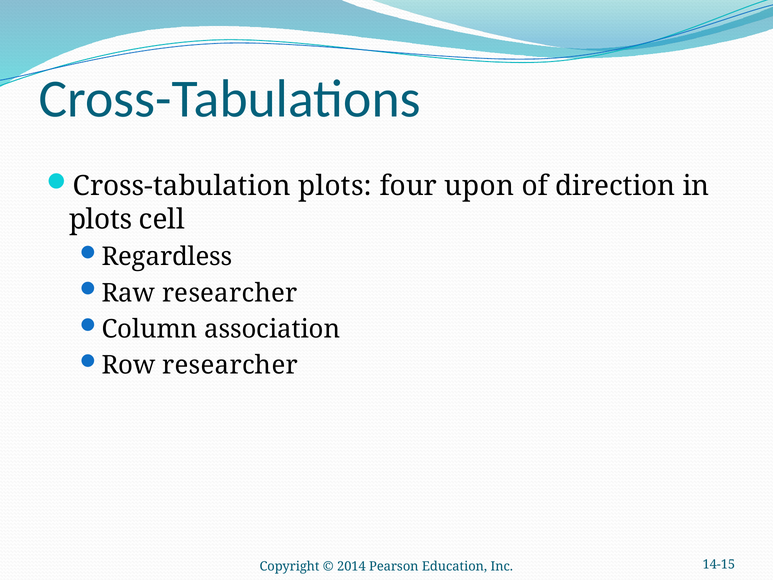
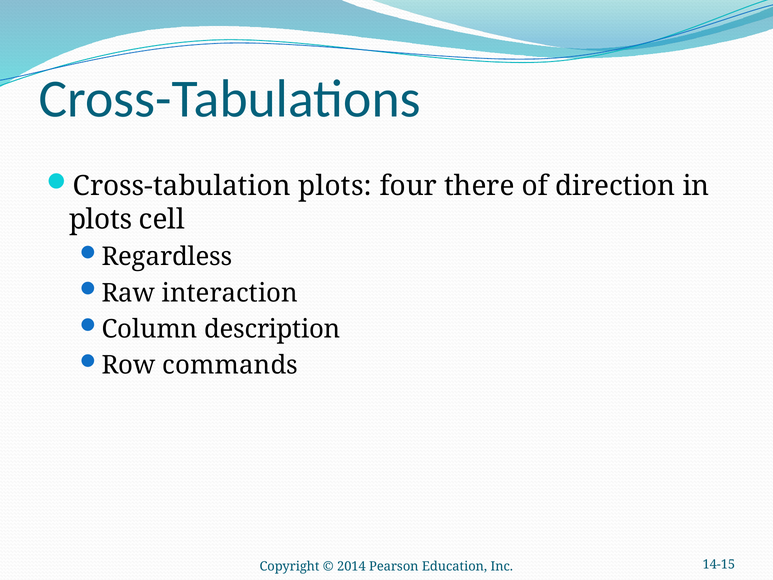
upon: upon -> there (479, 186)
Raw researcher: researcher -> interaction (230, 293)
association: association -> description (272, 329)
Row researcher: researcher -> commands (230, 365)
